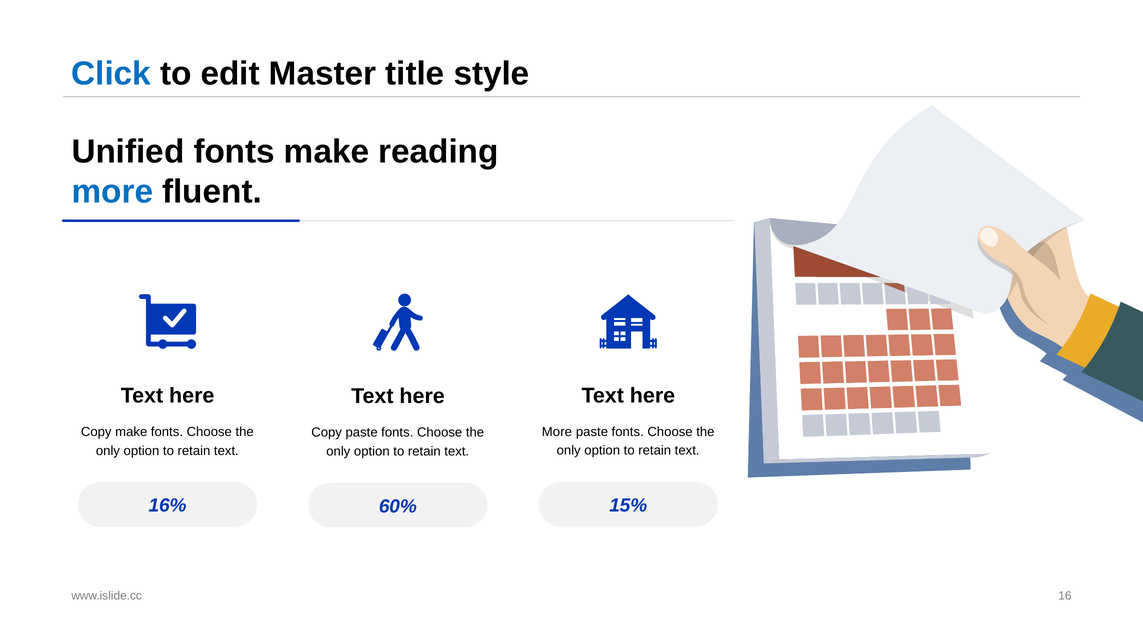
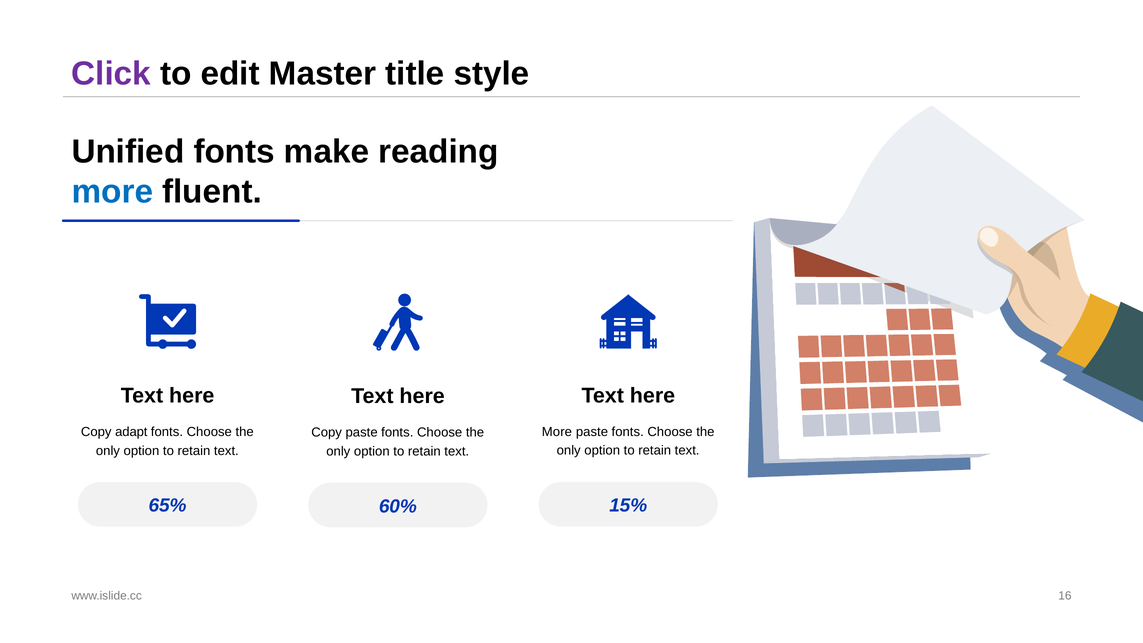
Click colour: blue -> purple (111, 74)
Copy make: make -> adapt (131, 432)
16%: 16% -> 65% (168, 506)
